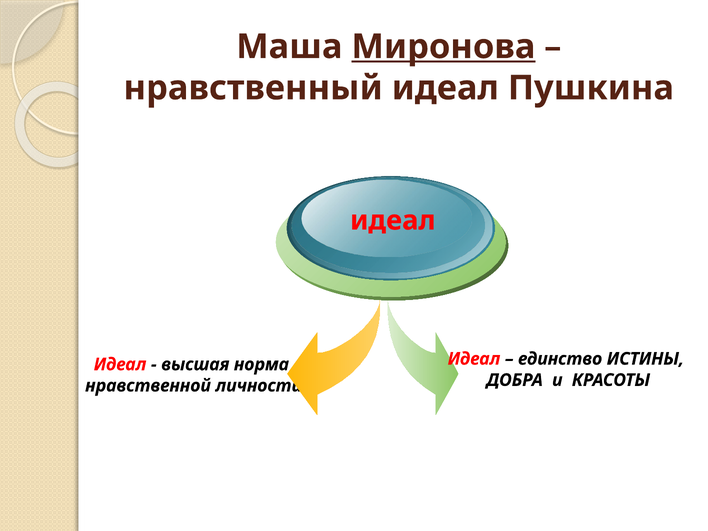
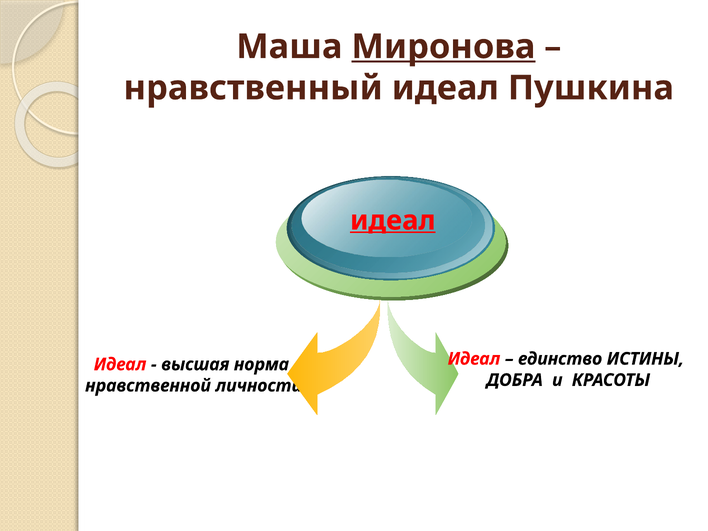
идеал underline: none -> present (393, 221)
